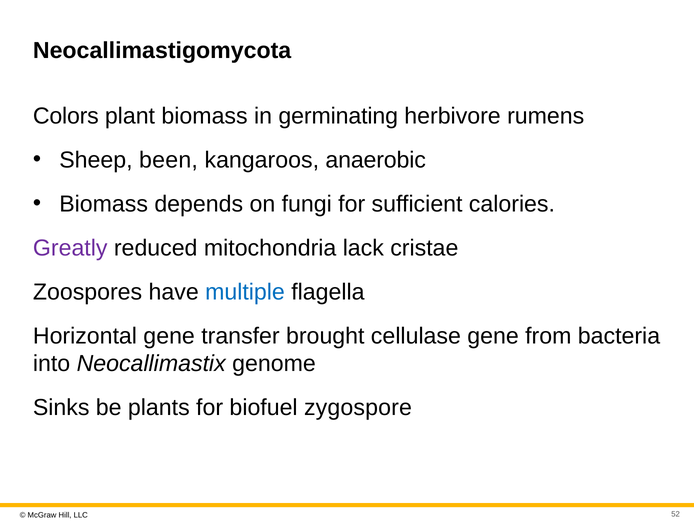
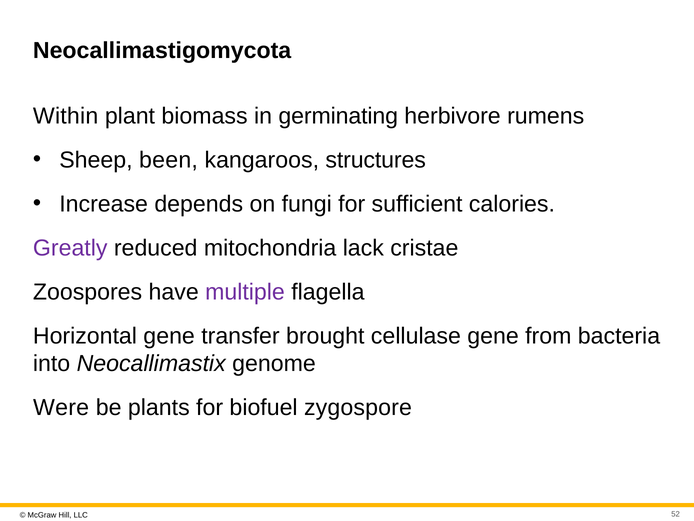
Colors: Colors -> Within (66, 116)
anaerobic: anaerobic -> structures (376, 160)
Biomass: Biomass -> Increase (104, 204)
multiple colour: blue -> purple (245, 292)
Sinks: Sinks -> Were (61, 407)
